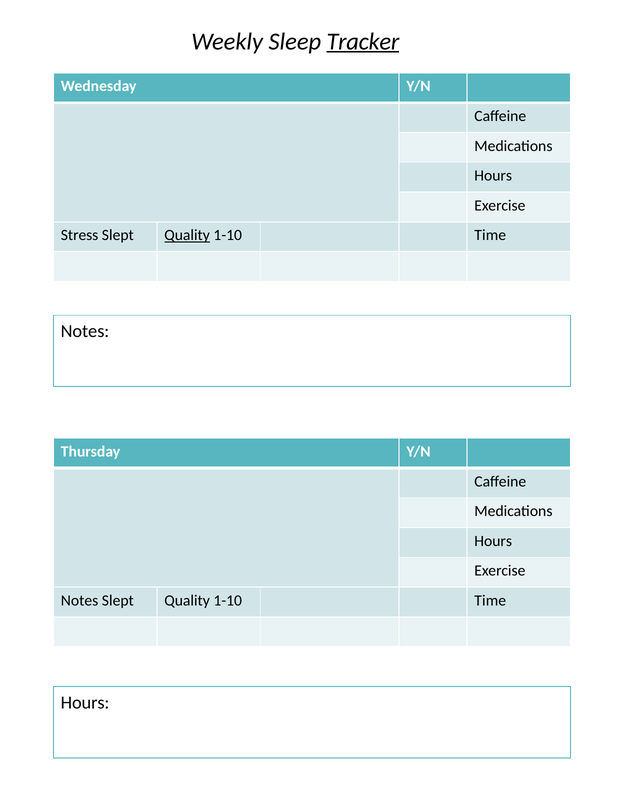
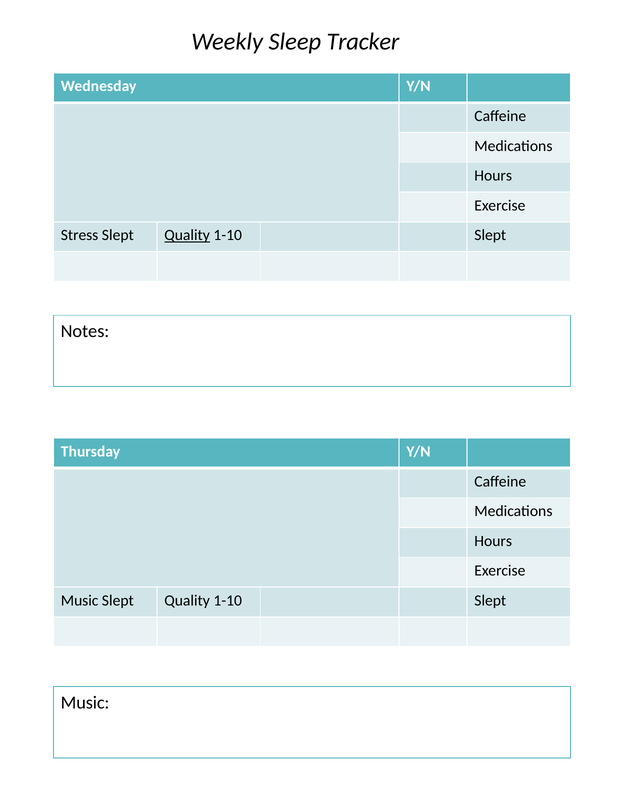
Tracker underline: present -> none (363, 41)
Time: Time -> Slept (490, 235)
Notes: Notes -> Music (80, 600)
Time: Time -> Slept (490, 600)
Hours: Hours -> Music (85, 702)
